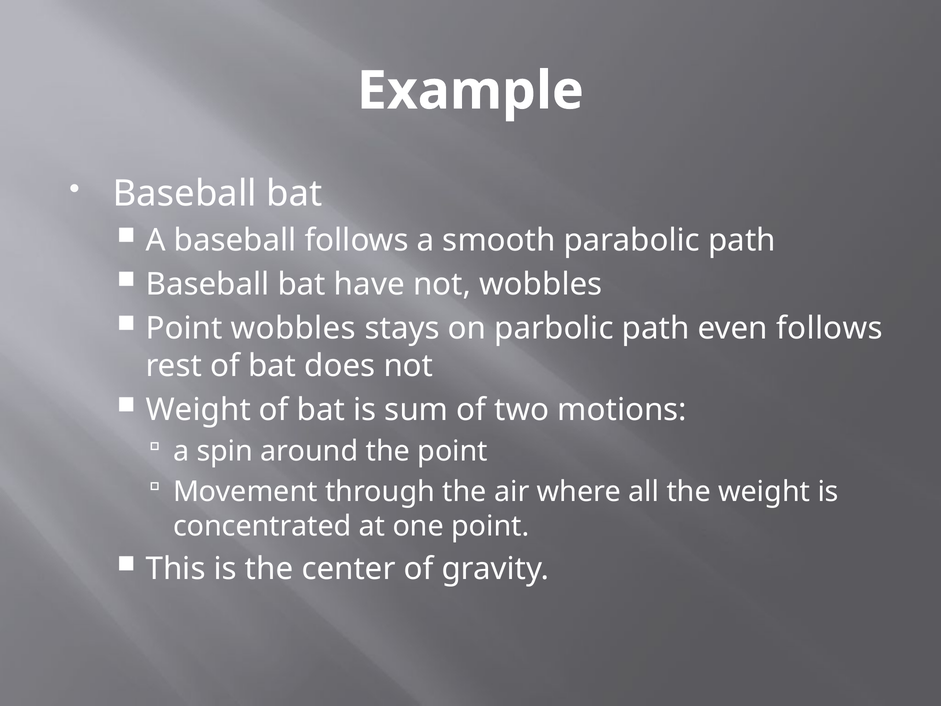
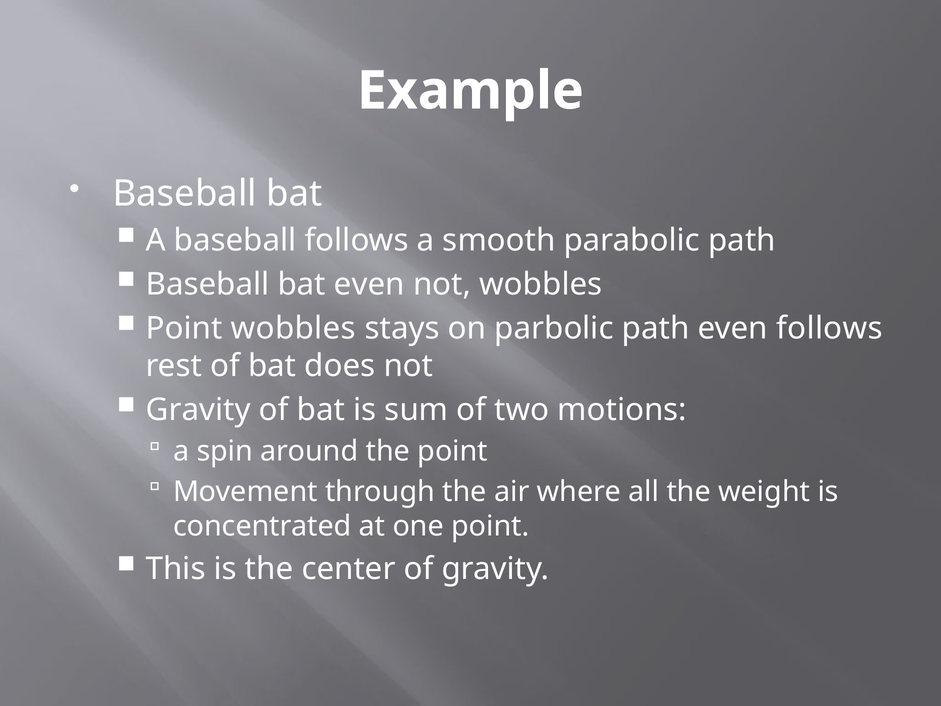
bat have: have -> even (369, 284)
Weight: Weight -> Gravity (198, 410)
